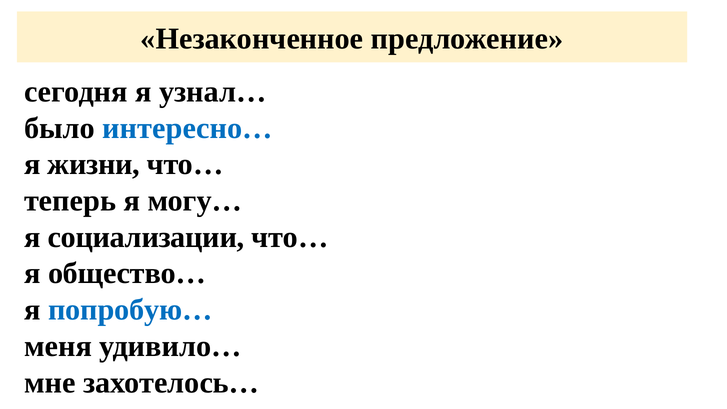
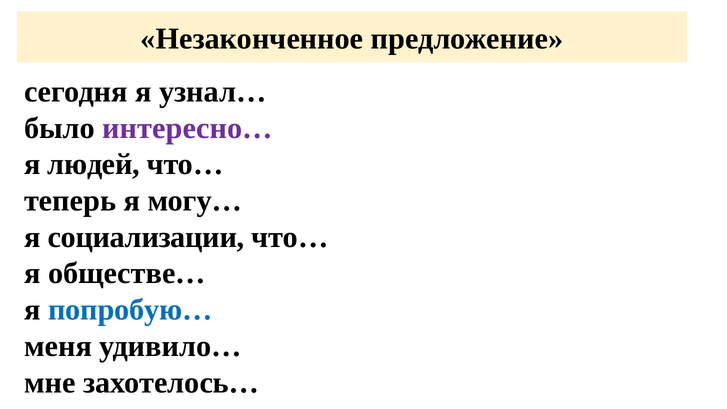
интересно… colour: blue -> purple (187, 128)
жизни: жизни -> людей (94, 164)
общество…: общество… -> обществе… (127, 273)
